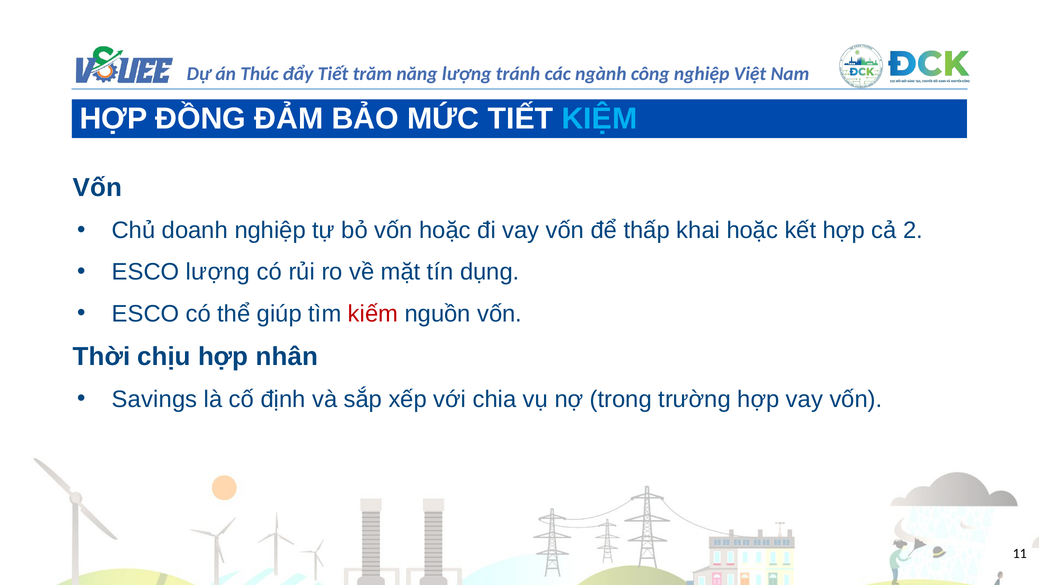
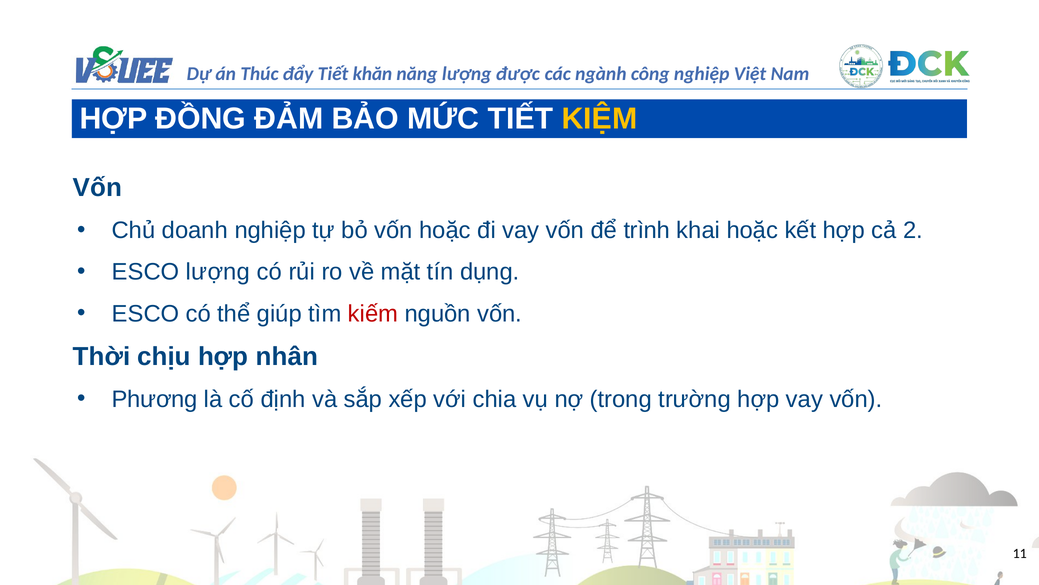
trăm: trăm -> khăn (372, 74)
tránh: tránh -> được (518, 74)
KIỆM colour: light blue -> yellow (599, 118)
thấp: thấp -> trình (647, 230)
Savings: Savings -> Phương (155, 399)
